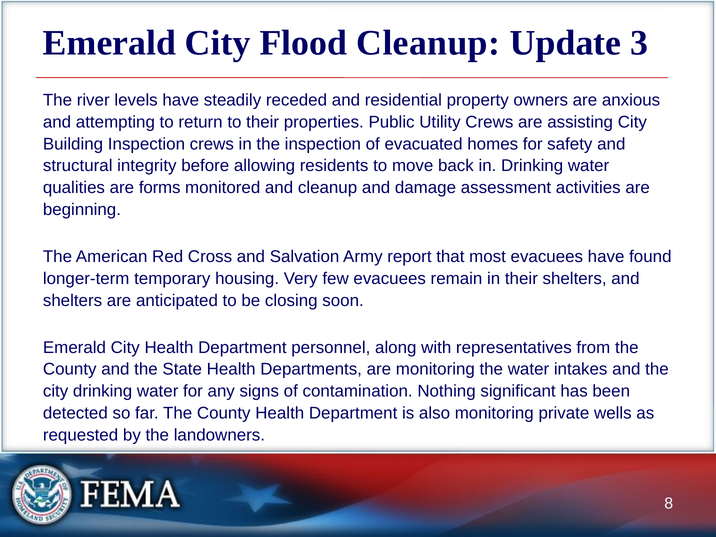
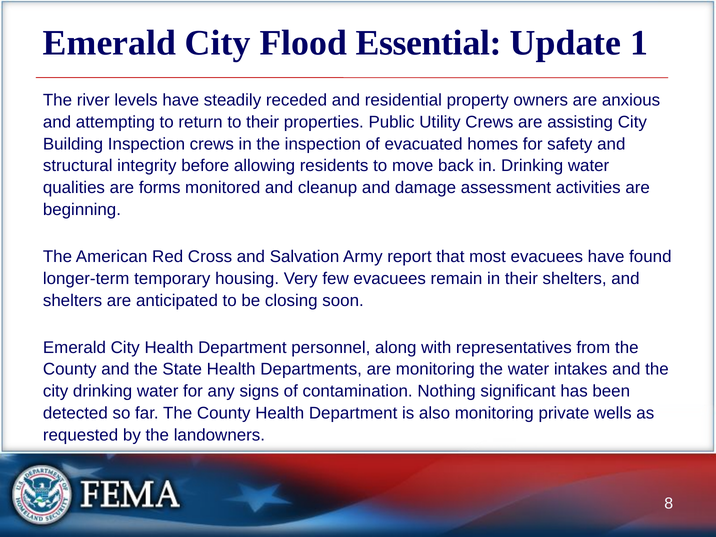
Flood Cleanup: Cleanup -> Essential (429, 43)
3: 3 -> 1 (639, 43)
